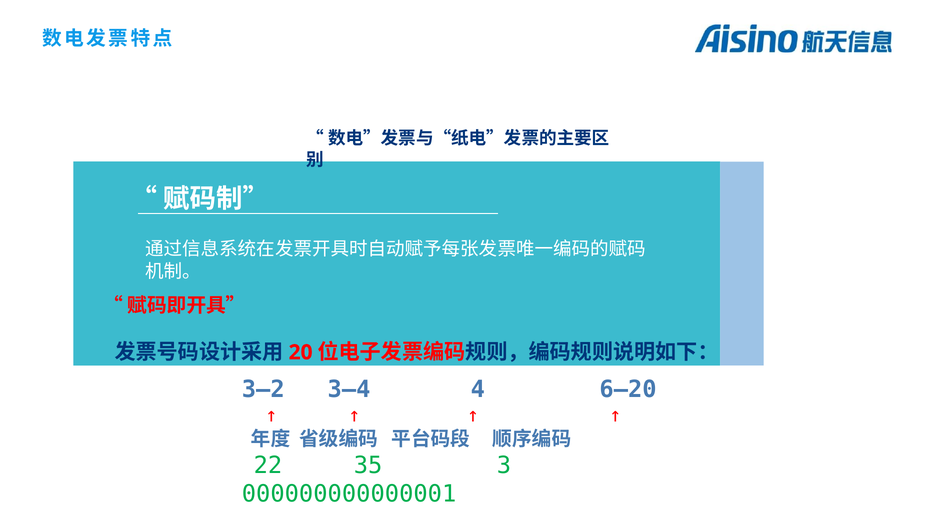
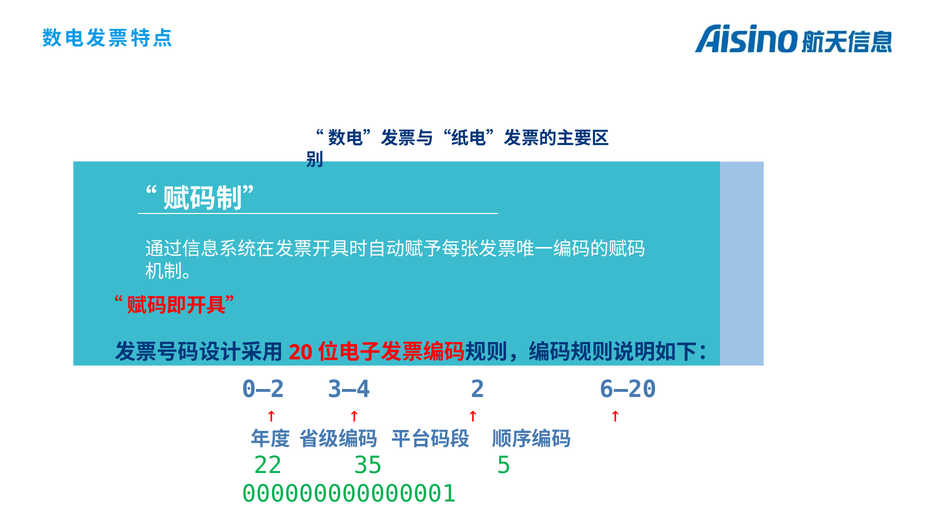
3—2: 3—2 -> 0—2 (263, 389)
4: 4 -> 2 (478, 389)
3: 3 -> 5 (504, 465)
